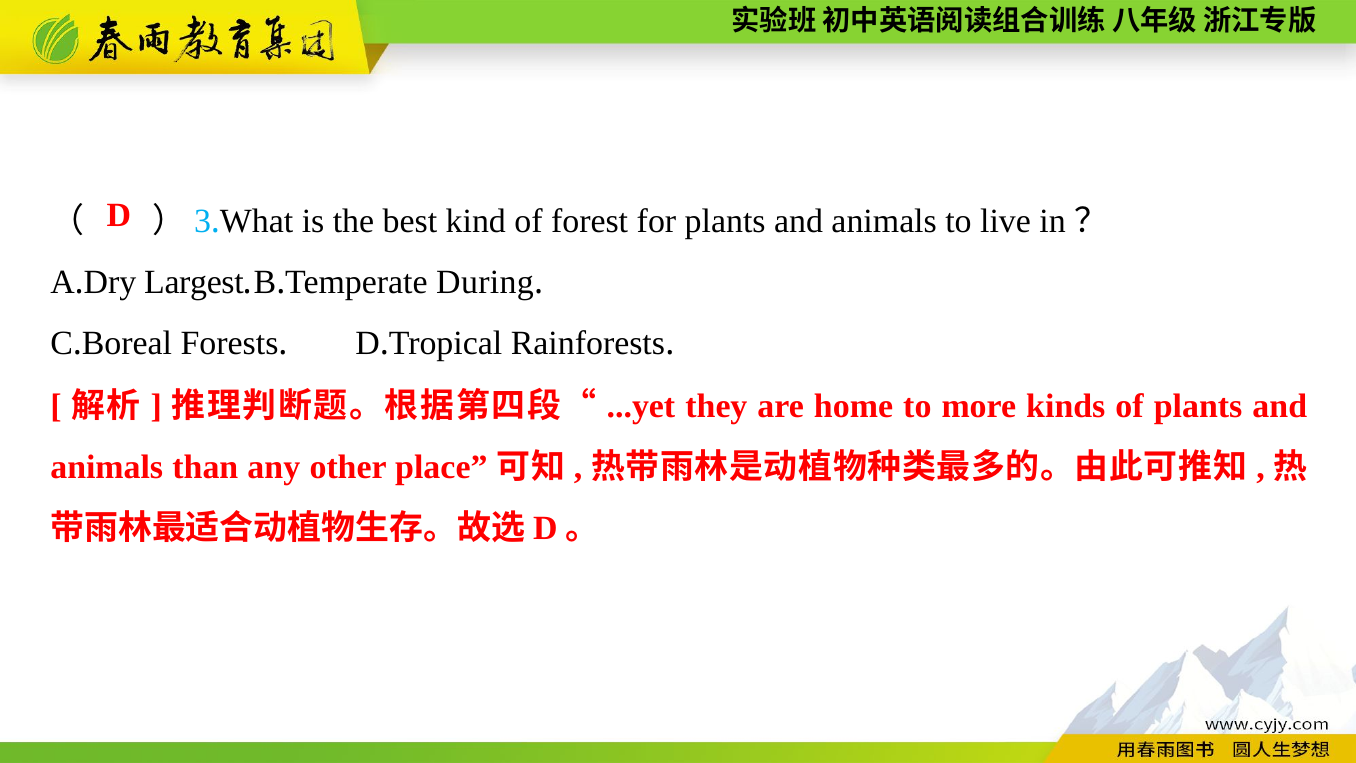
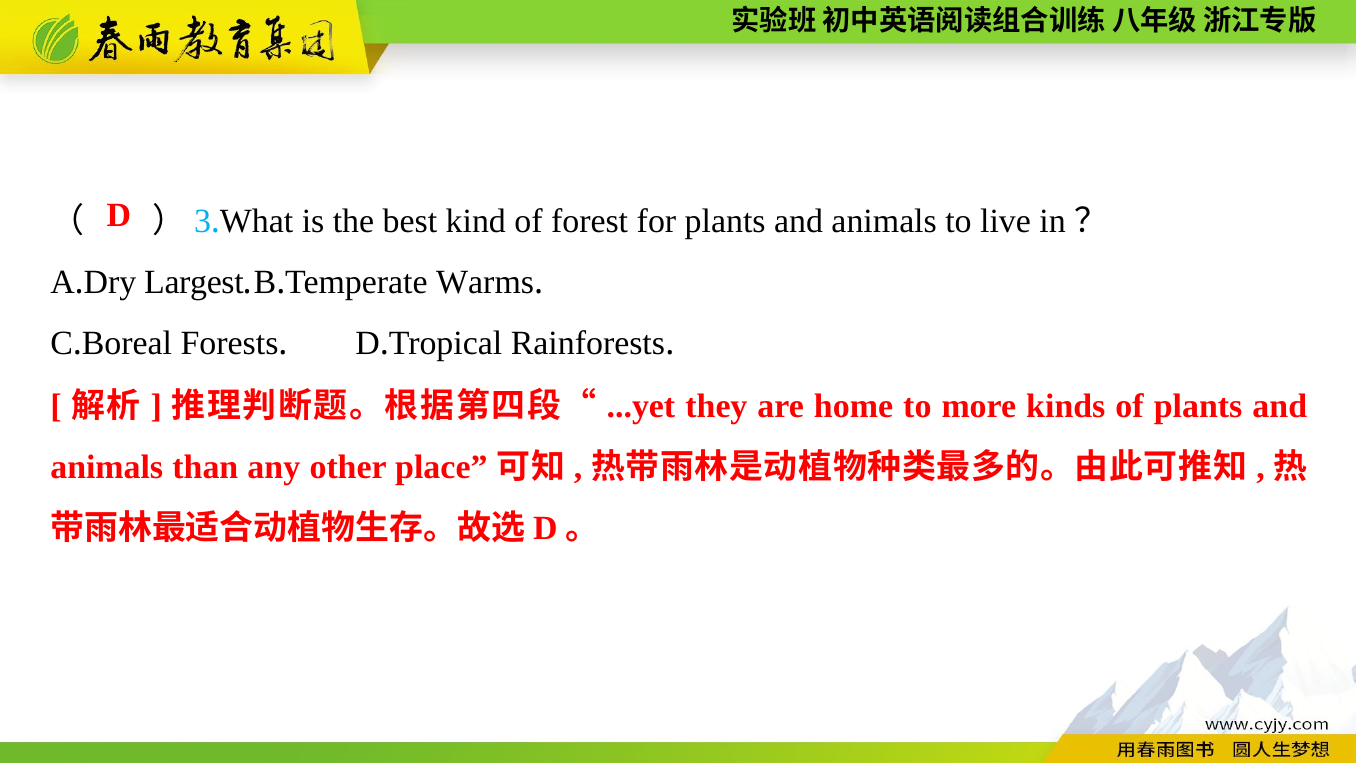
During: During -> Warms (485, 282)
